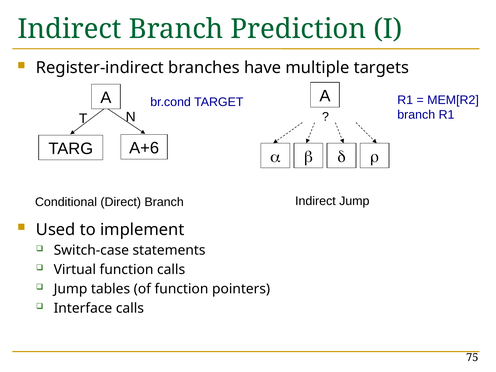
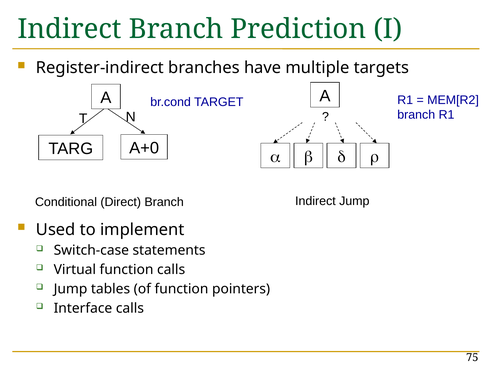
A+6: A+6 -> A+0 (144, 148)
